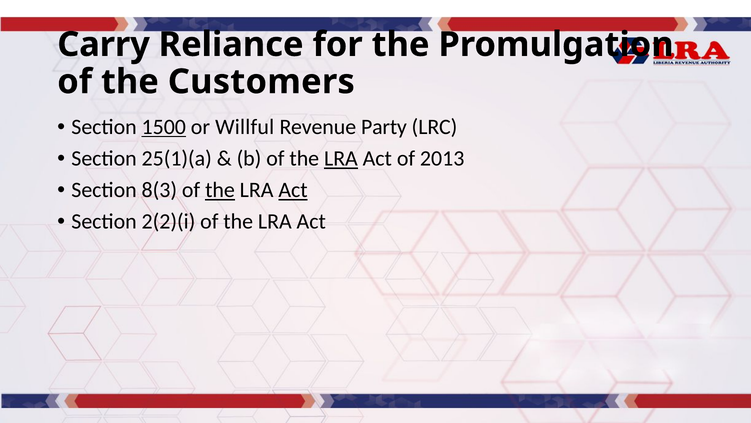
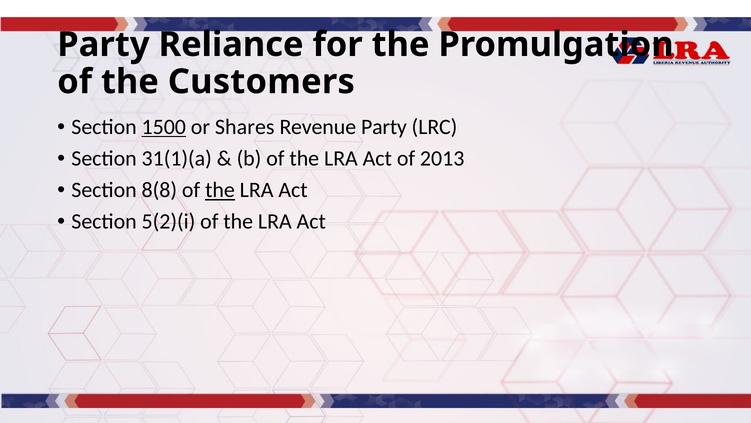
Carry: Carry -> Party (103, 45)
Willful: Willful -> Shares (245, 127)
25(1)(a: 25(1)(a -> 31(1)(a (177, 158)
LRA underline: present -> none (341, 158)
8(3: 8(3 -> 8(8 (159, 190)
Act underline: present -> none (293, 190)
2(2)(i: 2(2)(i -> 5(2)(i (168, 221)
